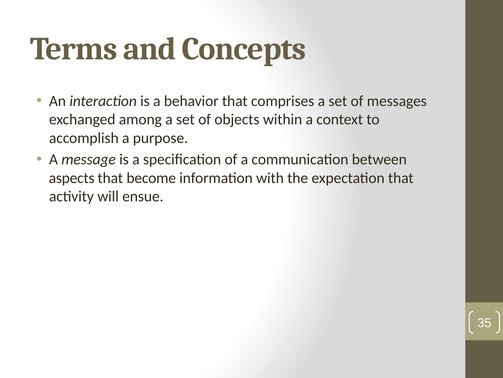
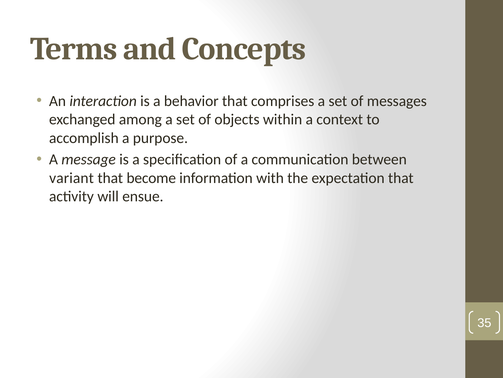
aspects: aspects -> variant (71, 178)
